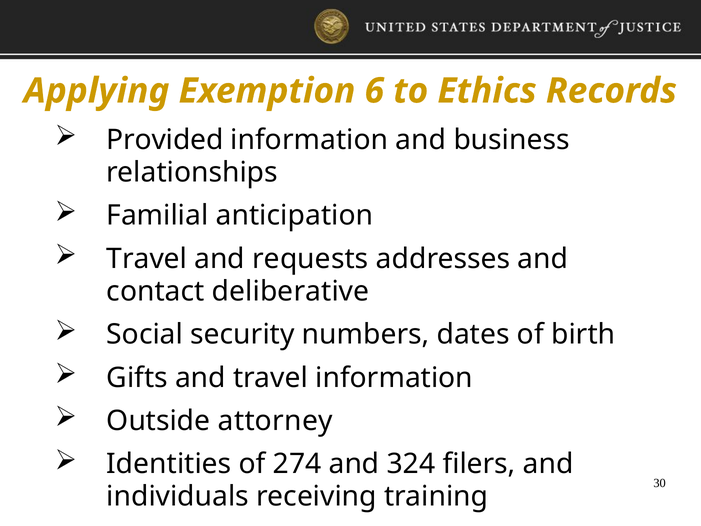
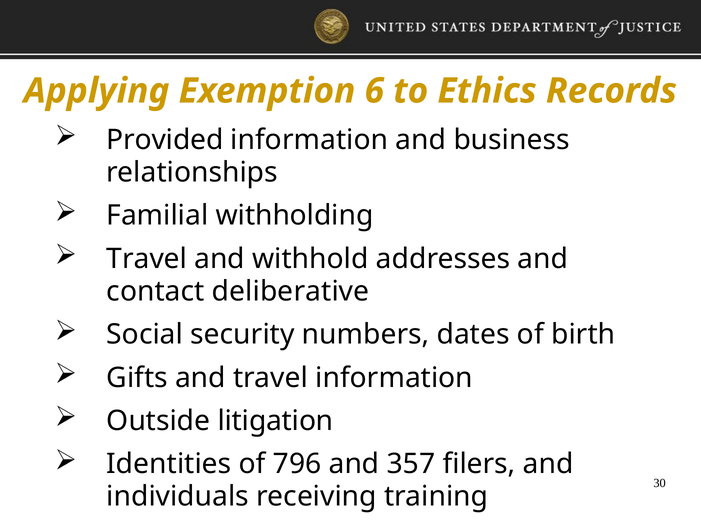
anticipation: anticipation -> withholding (295, 215)
requests: requests -> withhold (310, 259)
attorney: attorney -> litigation (276, 421)
274: 274 -> 796 (297, 464)
324: 324 -> 357 (411, 464)
